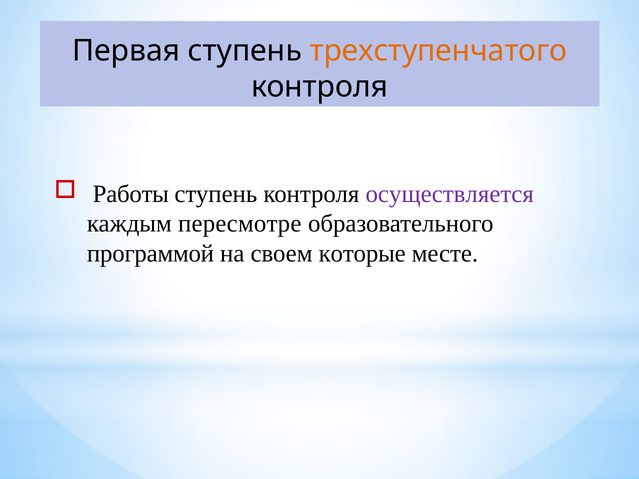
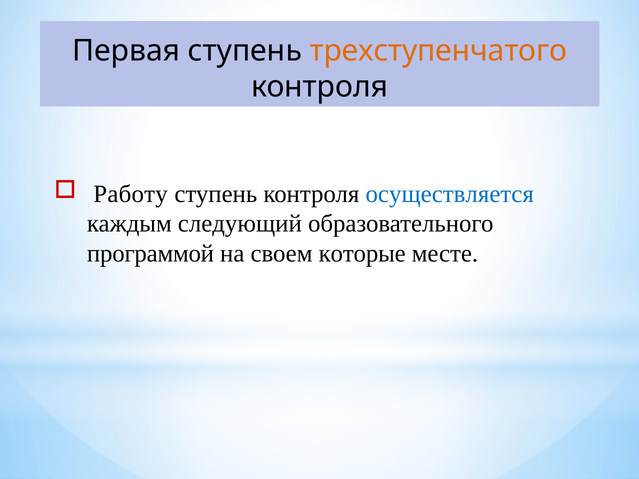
Работы: Работы -> Работу (131, 194)
осуществляется colour: purple -> blue (450, 194)
пересмотре: пересмотре -> следующий (240, 224)
